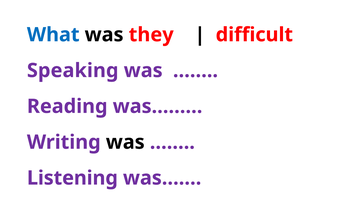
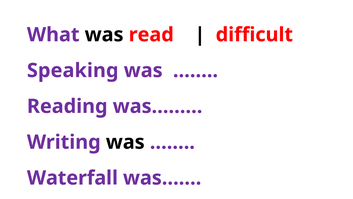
What colour: blue -> purple (53, 35)
they: they -> read (151, 35)
Listening: Listening -> Waterfall (72, 178)
